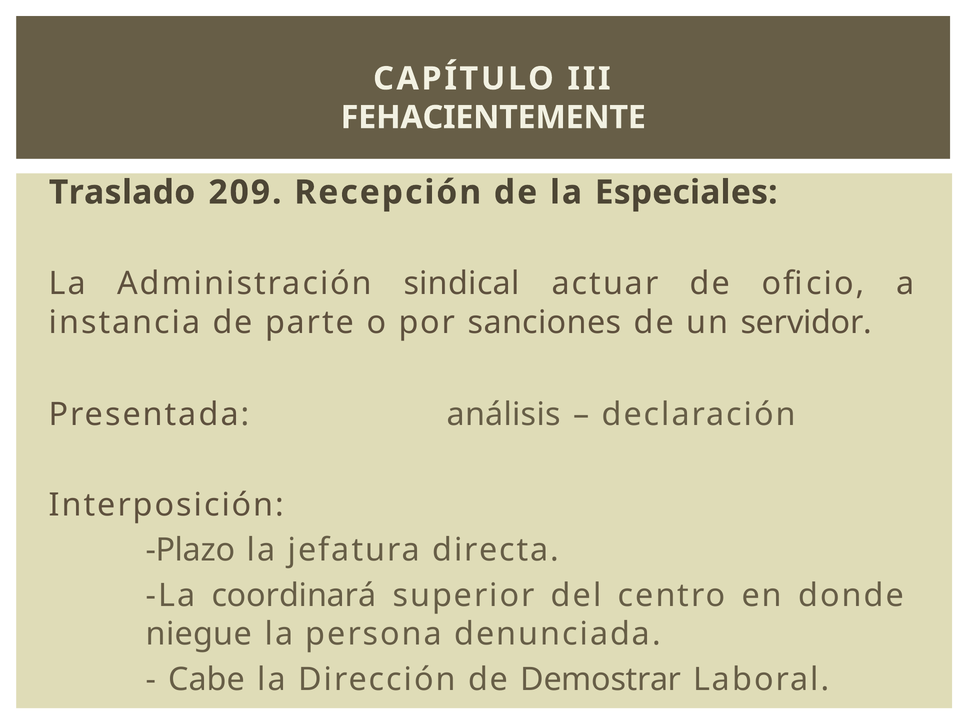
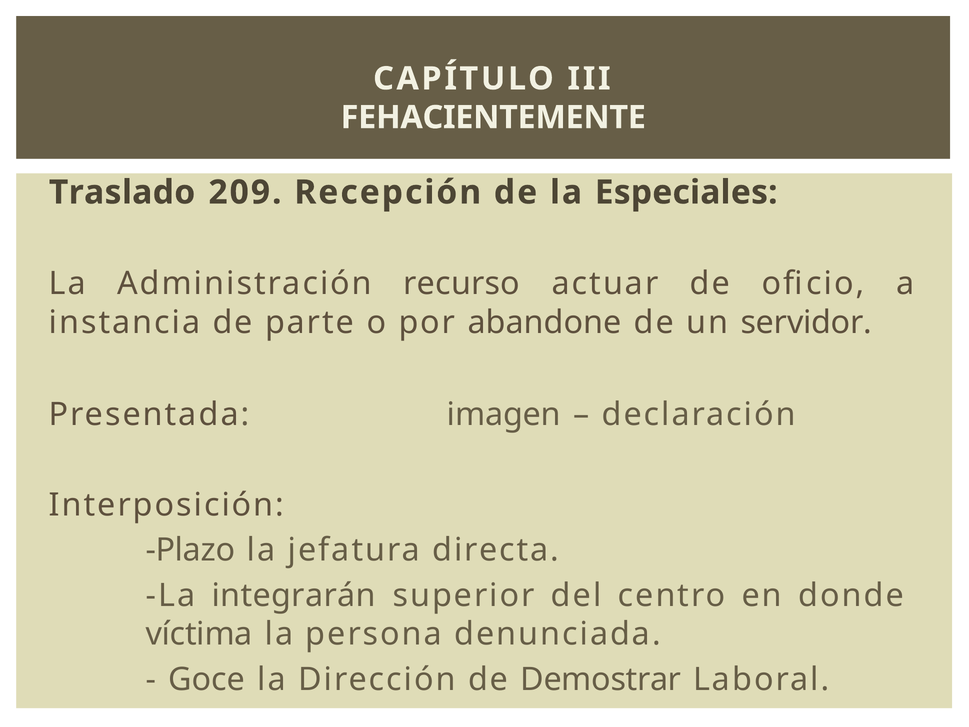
sindical: sindical -> recurso (462, 283)
sanciones: sanciones -> abandone (545, 322)
análisis: análisis -> imagen (504, 415)
coordinará: coordinará -> integrarán (294, 595)
niegue: niegue -> víctima (199, 634)
Cabe: Cabe -> Goce (207, 679)
